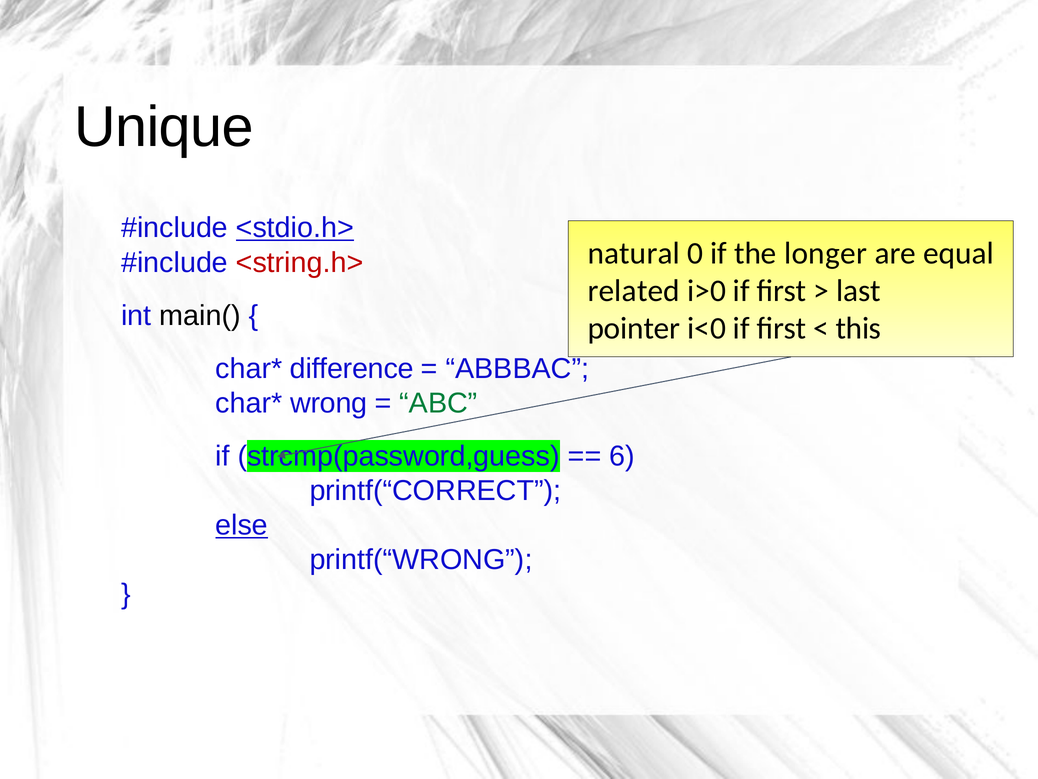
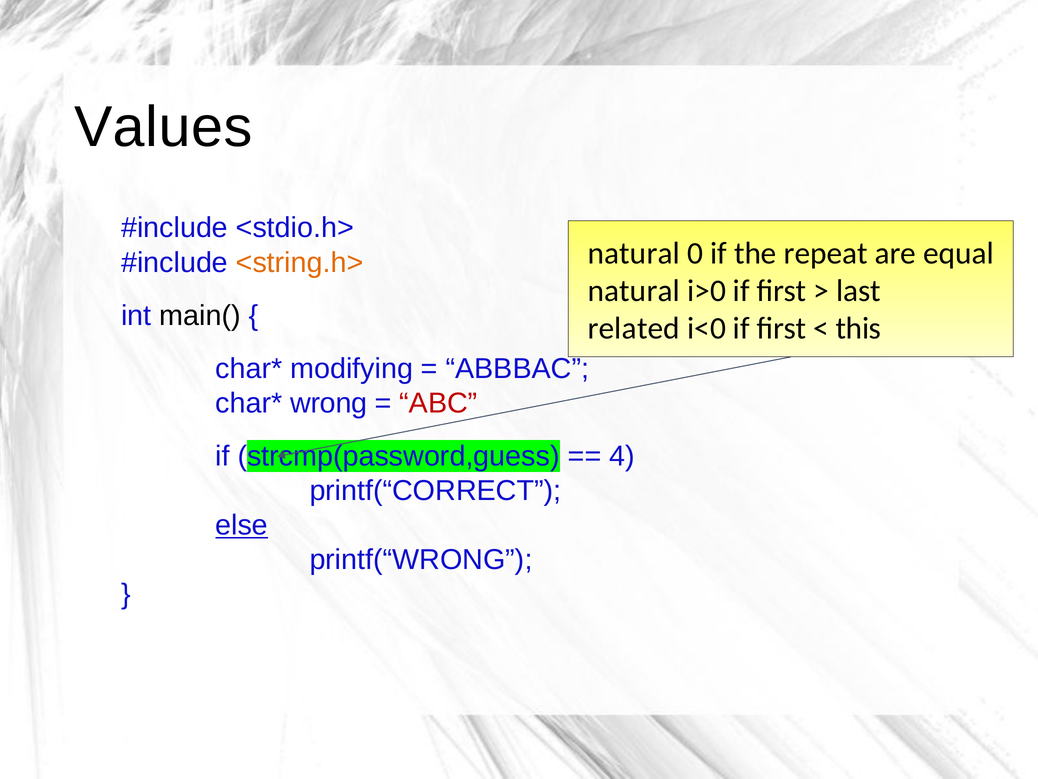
Unique: Unique -> Values (163, 127)
<stdio.h> underline: present -> none (295, 228)
longer: longer -> repeat (826, 253)
<string.h> colour: red -> orange (300, 262)
related: related -> natural (634, 291)
pointer: pointer -> related (634, 328)
difference: difference -> modifying (352, 368)
ABC colour: green -> red (438, 403)
6: 6 -> 4 (622, 456)
